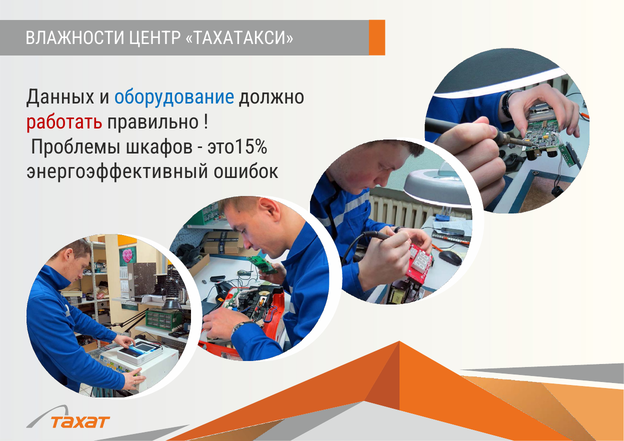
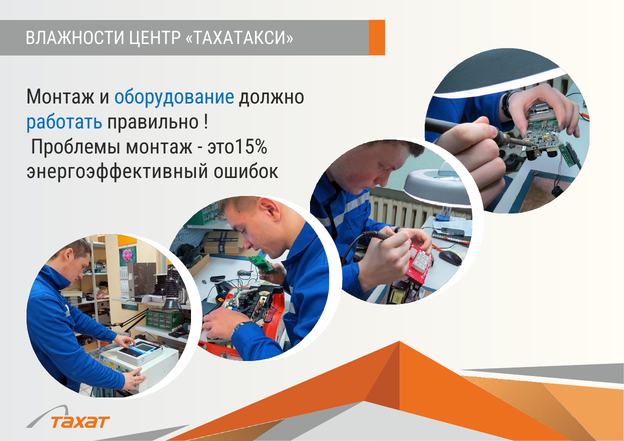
Данных: Данных -> Монтаж (60, 97)
работать colour: red -> blue (64, 122)
Проблемы шкафов: шкафов -> монтаж (159, 147)
